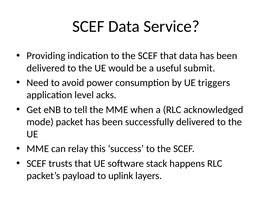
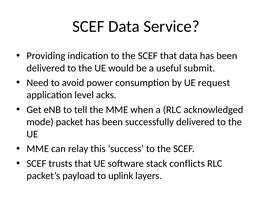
triggers: triggers -> request (214, 83)
happens: happens -> conflicts (187, 163)
